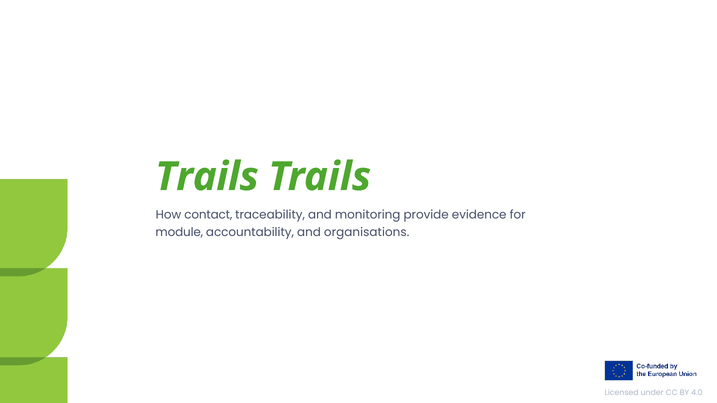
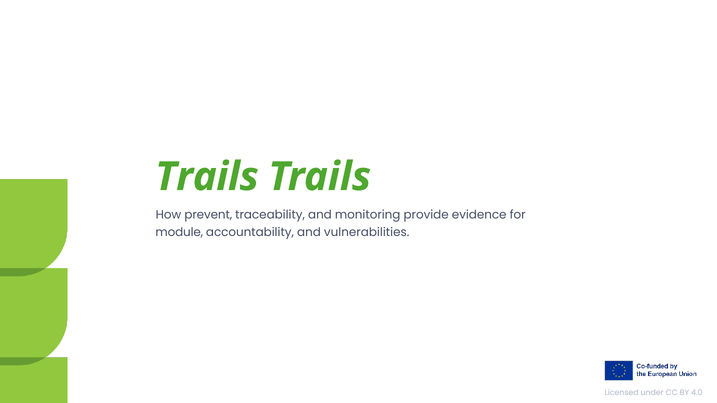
contact: contact -> prevent (208, 215)
organisations: organisations -> vulnerabilities (367, 232)
